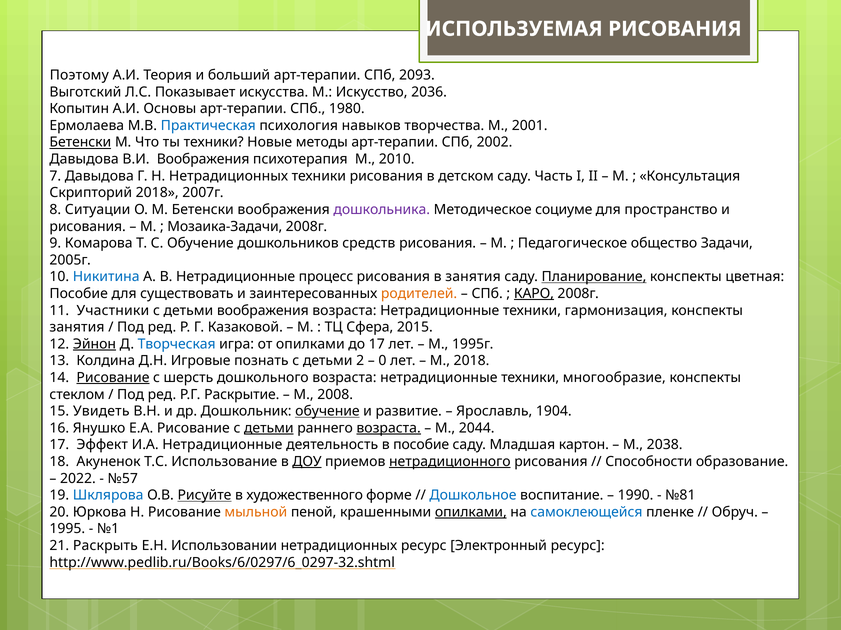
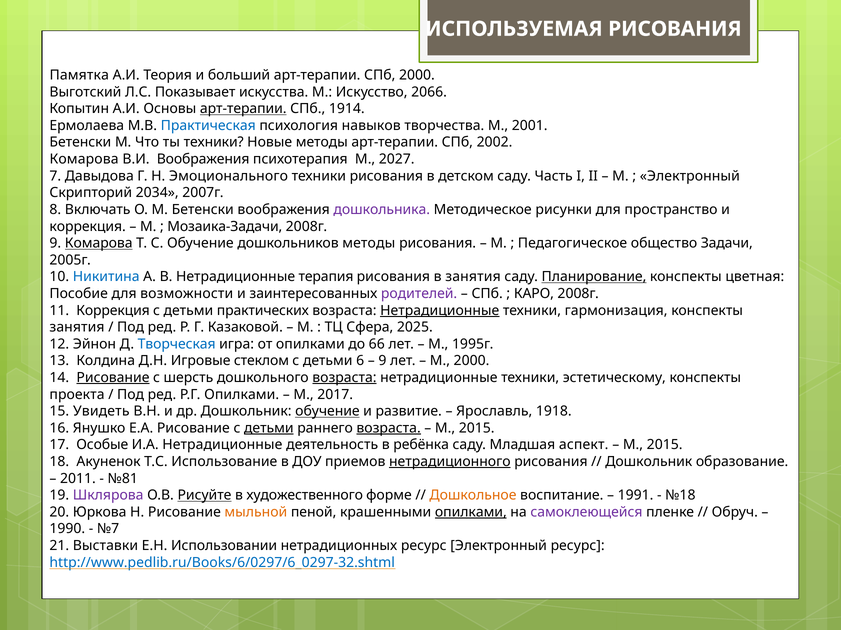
Поэтому: Поэтому -> Памятка (79, 75)
СПб 2093: 2093 -> 2000 (417, 75)
2036: 2036 -> 2066 (429, 92)
арт-терапии underline: none -> present (243, 109)
1980: 1980 -> 1914 (347, 109)
Бетенски underline: present -> none (80, 143)
Давыдова: Давыдова -> Комарова (84, 159)
2010: 2010 -> 2027 (397, 159)
Н Нетрадиционных: Нетрадиционных -> Эмоционального (228, 176)
Консультация: Консультация -> Электронный (690, 176)
Скрипторий 2018: 2018 -> 2034 (157, 193)
Ситуации: Ситуации -> Включать (98, 210)
социуме: социуме -> рисунки (564, 210)
рисования: рисования -> коррекция (88, 227)
Комарова underline: none -> present (99, 243)
дошкольников средств: средств -> методы (369, 243)
процесс: процесс -> терапия (326, 277)
существовать: существовать -> возможности (187, 294)
родителей colour: orange -> purple (419, 294)
КАРО underline: present -> none (534, 294)
11 Участники: Участники -> Коррекция (113, 311)
детьми воображения: воображения -> практических (263, 311)
Нетрадиционные underline: none -> present (440, 311)
2015: 2015 -> 2025 (415, 328)
Эйнон underline: present -> none (94, 344)
до 17: 17 -> 66 (377, 344)
познать: познать -> стеклом (261, 361)
2: 2 -> 6 (360, 361)
0: 0 -> 9 (382, 361)
М 2018: 2018 -> 2000 (472, 361)
возраста underline: none -> present (344, 378)
многообразие: многообразие -> эстетическому (614, 378)
стеклом: стеклом -> проекта (77, 395)
Р.Г Раскрытие: Раскрытие -> Опилками (242, 395)
2008: 2008 -> 2017 (335, 395)
1904: 1904 -> 1918 (554, 412)
2044: 2044 -> 2015 (477, 428)
Эффект: Эффект -> Особые (102, 445)
в пособие: пособие -> ребёнка (421, 445)
картон: картон -> аспект (584, 445)
2038: 2038 -> 2015 (665, 445)
ДОУ underline: present -> none (307, 462)
Способности: Способности -> Дошкольник (649, 462)
2022: 2022 -> 2011 (78, 479)
№57: №57 -> №81 (123, 479)
Шклярова colour: blue -> purple (108, 496)
Дошкольное colour: blue -> orange (473, 496)
1990: 1990 -> 1991 (636, 496)
№81: №81 -> №18 (680, 496)
самоклеющейся colour: blue -> purple (586, 513)
1995: 1995 -> 1990 (67, 529)
№1: №1 -> №7 (108, 529)
Раскрыть: Раскрыть -> Выставки (105, 546)
http://www.pedlib.ru/Books/6/0297/6_0297-32.shtml colour: black -> blue (222, 563)
